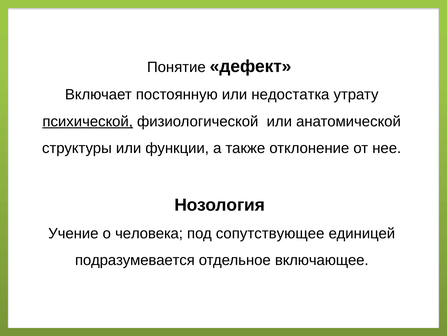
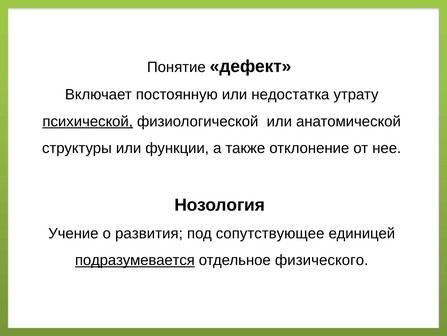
человека: человека -> развития (149, 233)
подразумевается underline: none -> present (135, 260)
включающее: включающее -> физического (322, 260)
